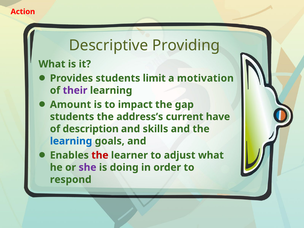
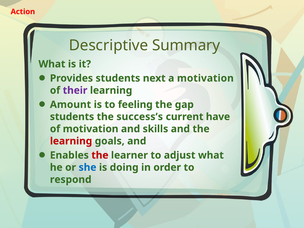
Providing: Providing -> Summary (186, 45)
limit: limit -> next (154, 78)
impact: impact -> feeling (135, 105)
address’s: address’s -> success’s (140, 117)
of description: description -> motivation (91, 129)
learning colour: blue -> red (71, 141)
she colour: purple -> blue (88, 167)
